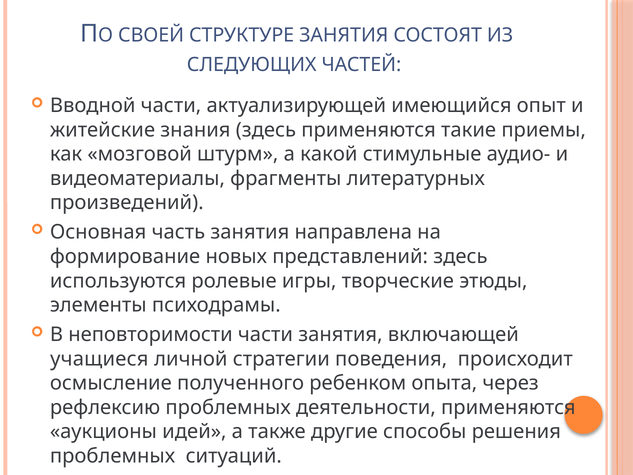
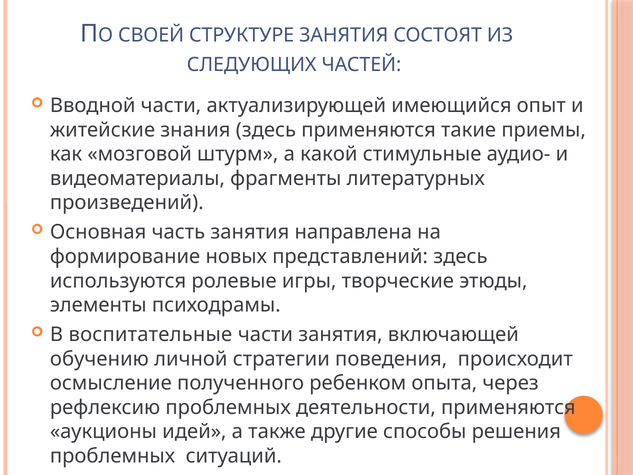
неповторимости: неповторимости -> воспитательные (150, 334)
учащиеся: учащиеся -> обучению (99, 359)
